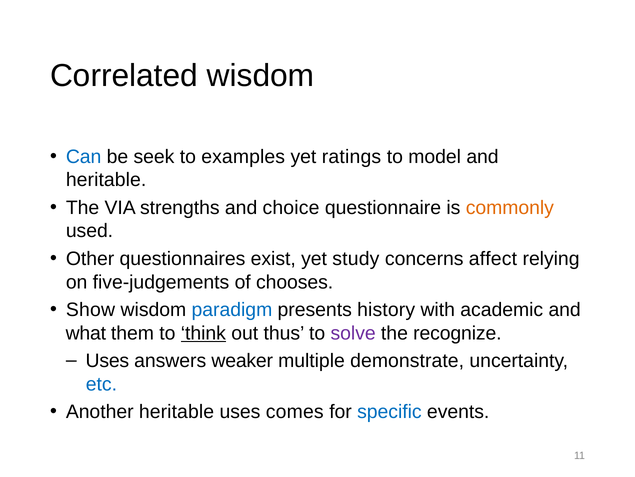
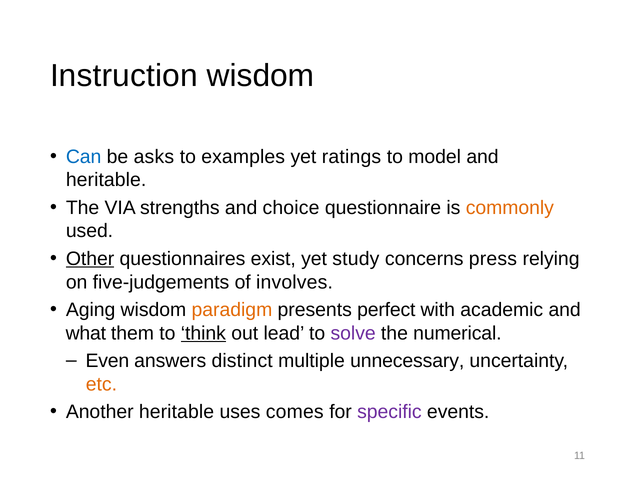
Correlated: Correlated -> Instruction (124, 75)
seek: seek -> asks (154, 156)
Other underline: none -> present (90, 258)
affect: affect -> press (493, 258)
chooses: chooses -> involves (294, 282)
Show: Show -> Aging (91, 309)
paradigm colour: blue -> orange (232, 309)
history: history -> perfect (386, 309)
thus: thus -> lead (284, 333)
recognize: recognize -> numerical (457, 333)
Uses: Uses -> Even (107, 360)
weaker: weaker -> distinct (242, 360)
demonstrate: demonstrate -> unnecessary (407, 360)
etc colour: blue -> orange (101, 384)
specific colour: blue -> purple (389, 411)
